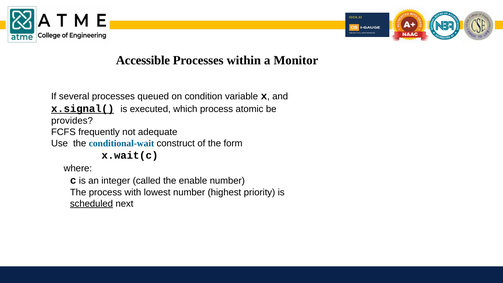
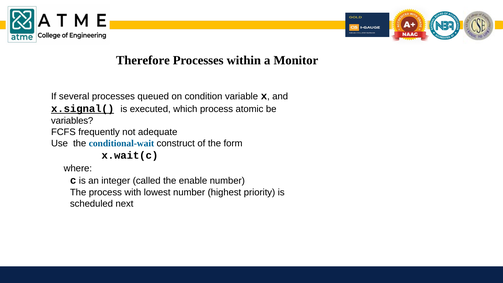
Accessible: Accessible -> Therefore (143, 60)
provides: provides -> variables (72, 121)
scheduled underline: present -> none (91, 204)
